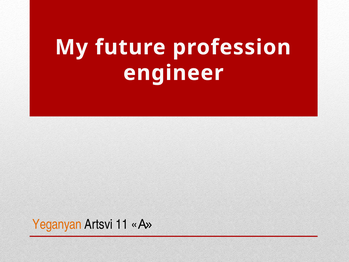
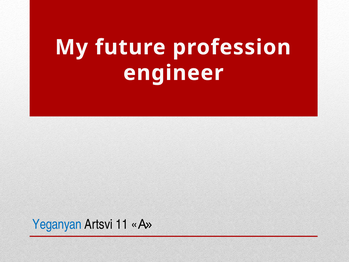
Yeganyan colour: orange -> blue (57, 224)
